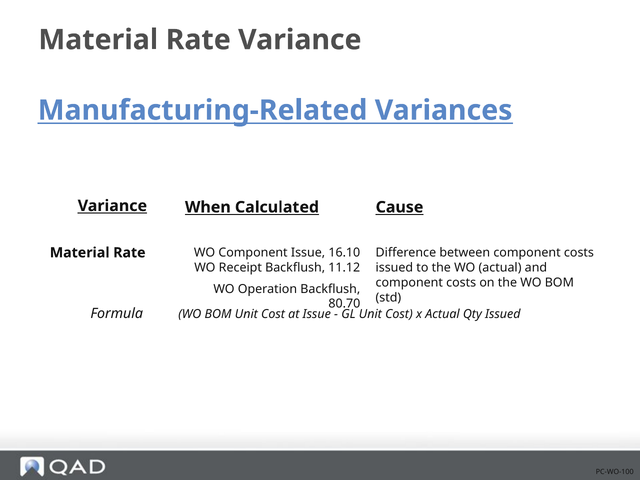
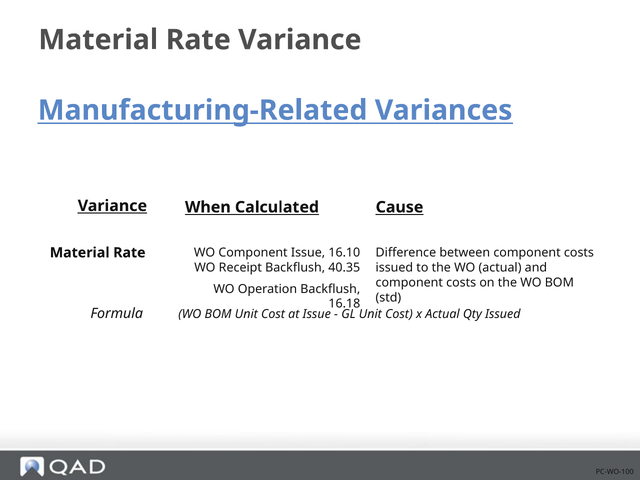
11.12: 11.12 -> 40.35 (344, 268)
80.70: 80.70 -> 16.18 (344, 304)
